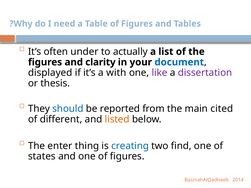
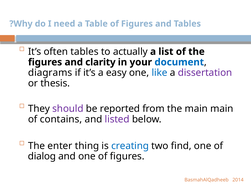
often under: under -> tables (84, 52)
displayed: displayed -> diagrams (50, 73)
with: with -> easy (116, 73)
like colour: purple -> blue (160, 73)
should colour: blue -> purple (68, 109)
main cited: cited -> main (222, 109)
different: different -> contains (61, 119)
listed colour: orange -> purple (117, 119)
states: states -> dialog (42, 157)
